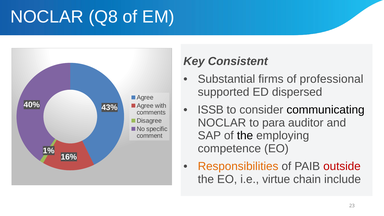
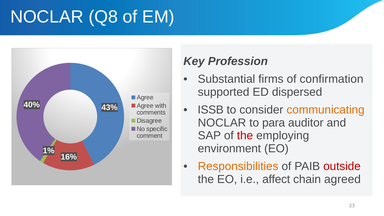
Consistent: Consistent -> Profession (238, 61)
professional: professional -> confirmation (332, 79)
communicating colour: black -> orange (326, 110)
the colour: black -> red (245, 136)
competence: competence -> environment (229, 149)
virtue: virtue -> affect (276, 179)
include: include -> agreed (342, 179)
